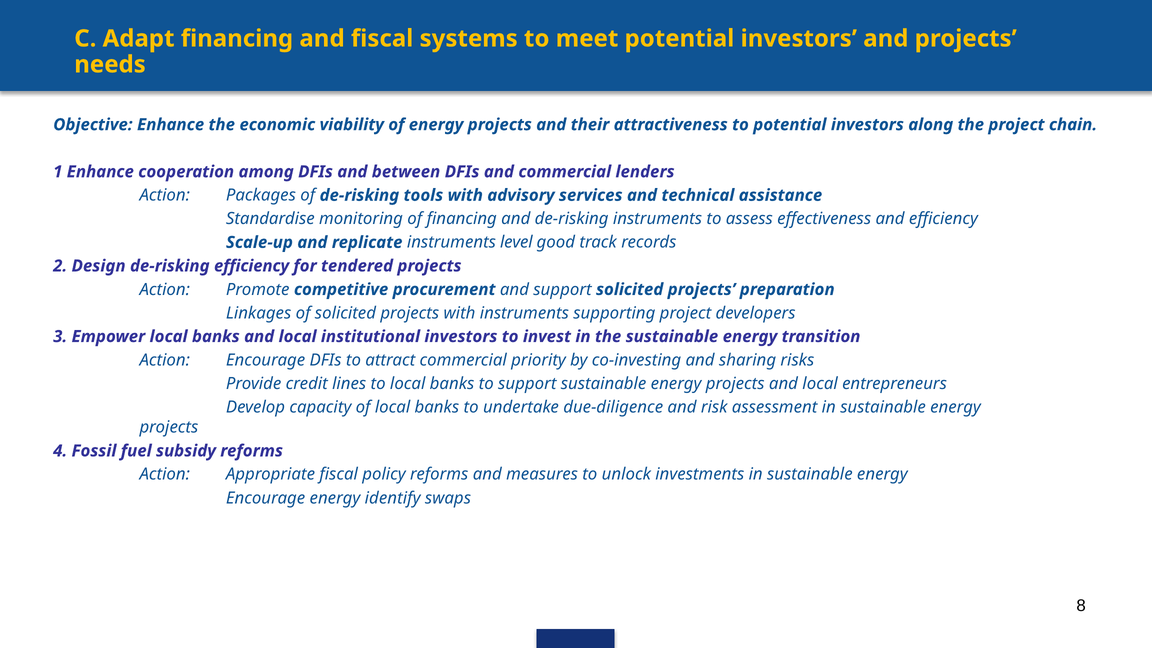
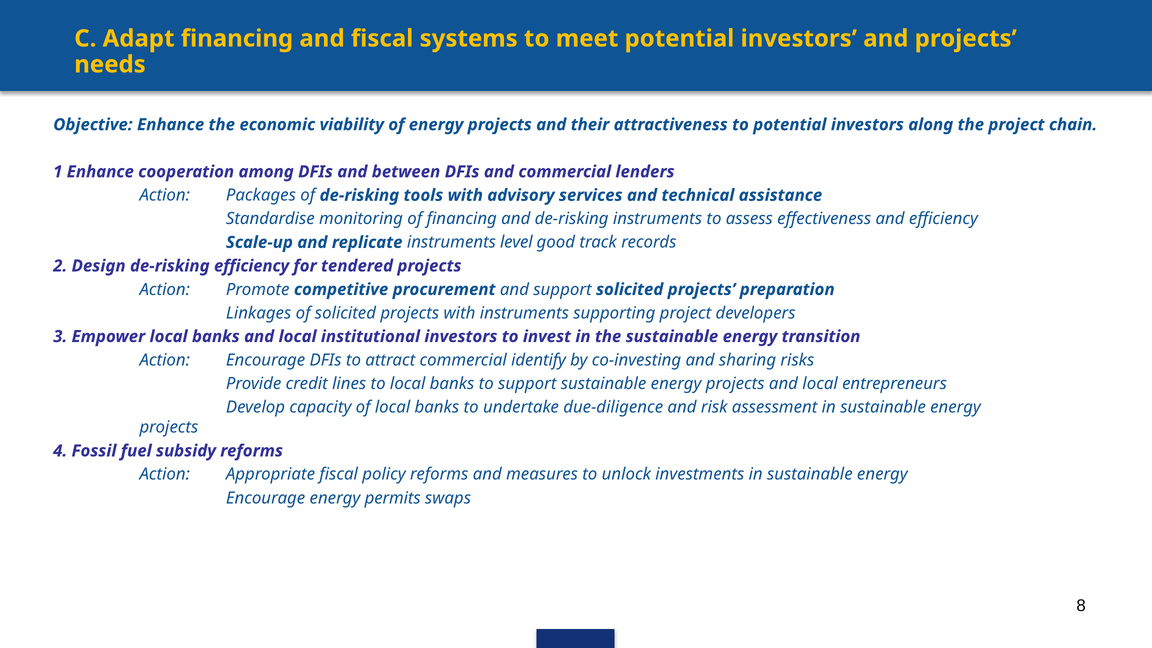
priority: priority -> identify (539, 360)
identify: identify -> permits (393, 498)
